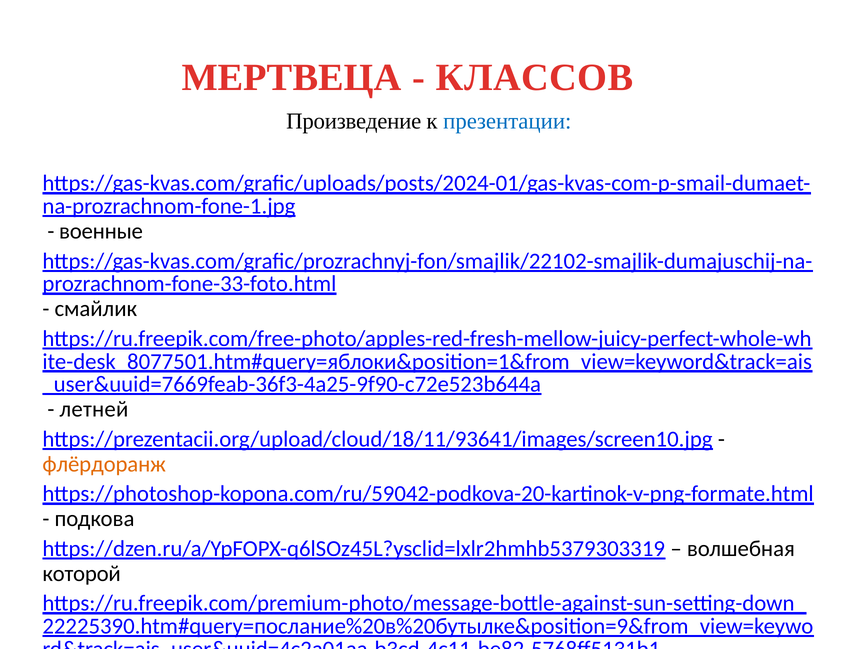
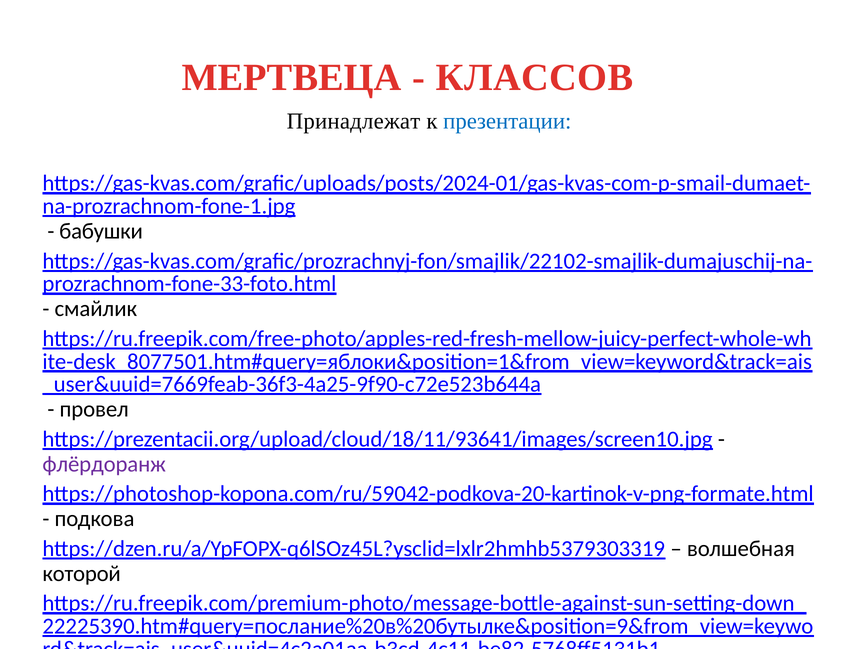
Произведение: Произведение -> Принадлежат (353, 121)
военные: военные -> бабушки (101, 231)
летней: летней -> провел (94, 409)
флёрдоранж colour: orange -> purple (104, 464)
